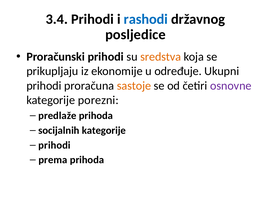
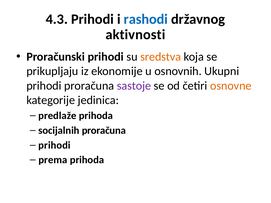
3.4: 3.4 -> 4.3 (57, 19)
posljedice: posljedice -> aktivnosti (135, 35)
određuje: određuje -> osnovnih (178, 71)
sastoje colour: orange -> purple (134, 86)
osnovne colour: purple -> orange (231, 86)
porezni: porezni -> jedinica (98, 100)
socijalnih kategorije: kategorije -> proračuna (104, 131)
